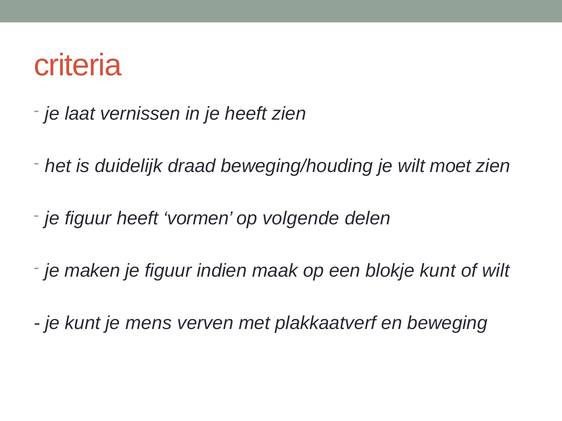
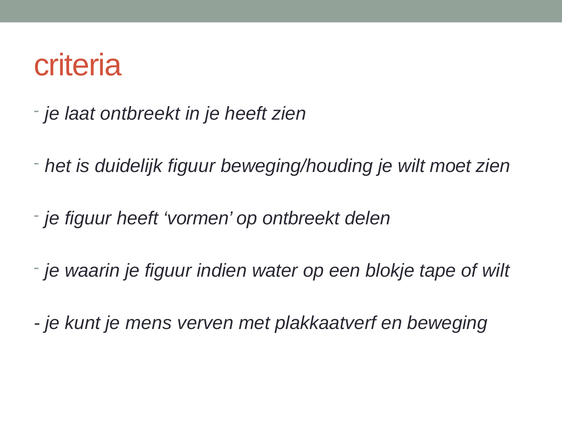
laat vernissen: vernissen -> ontbreekt (140, 114)
duidelijk draad: draad -> figuur (192, 166)
op volgende: volgende -> ontbreekt (301, 219)
maken: maken -> waarin (92, 271)
maak: maak -> water (275, 271)
blokje kunt: kunt -> tape (438, 271)
